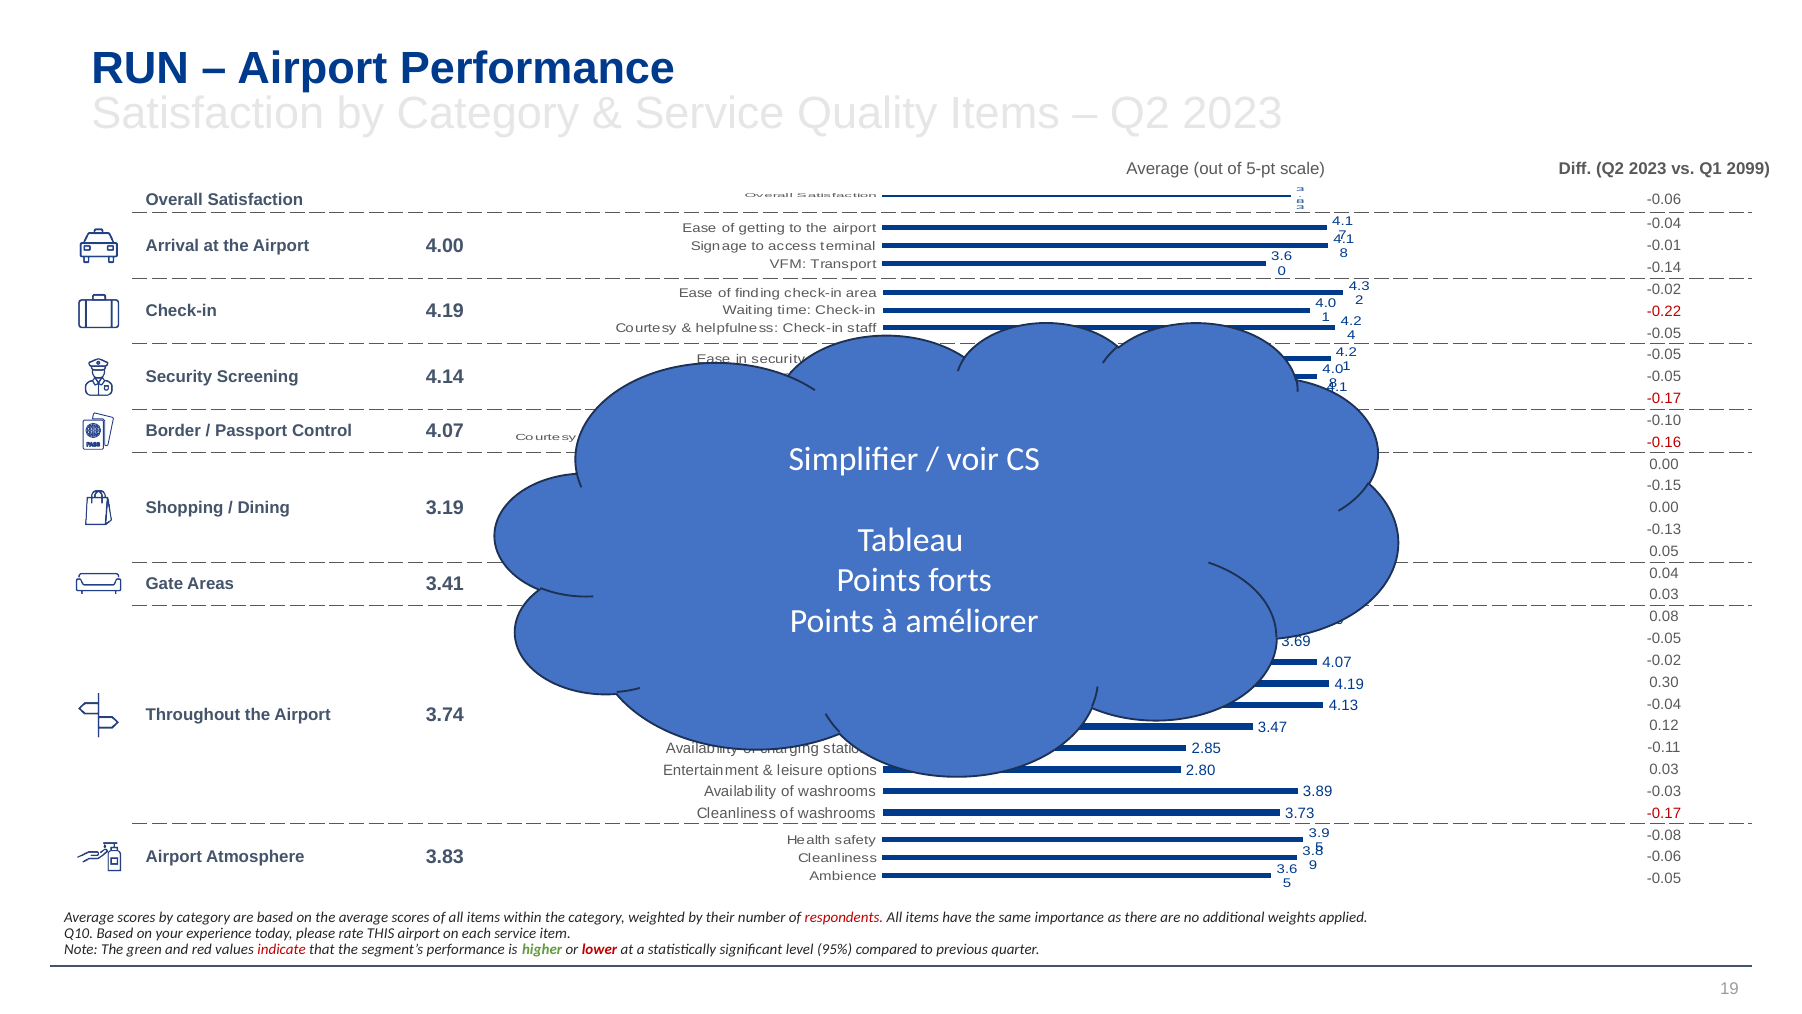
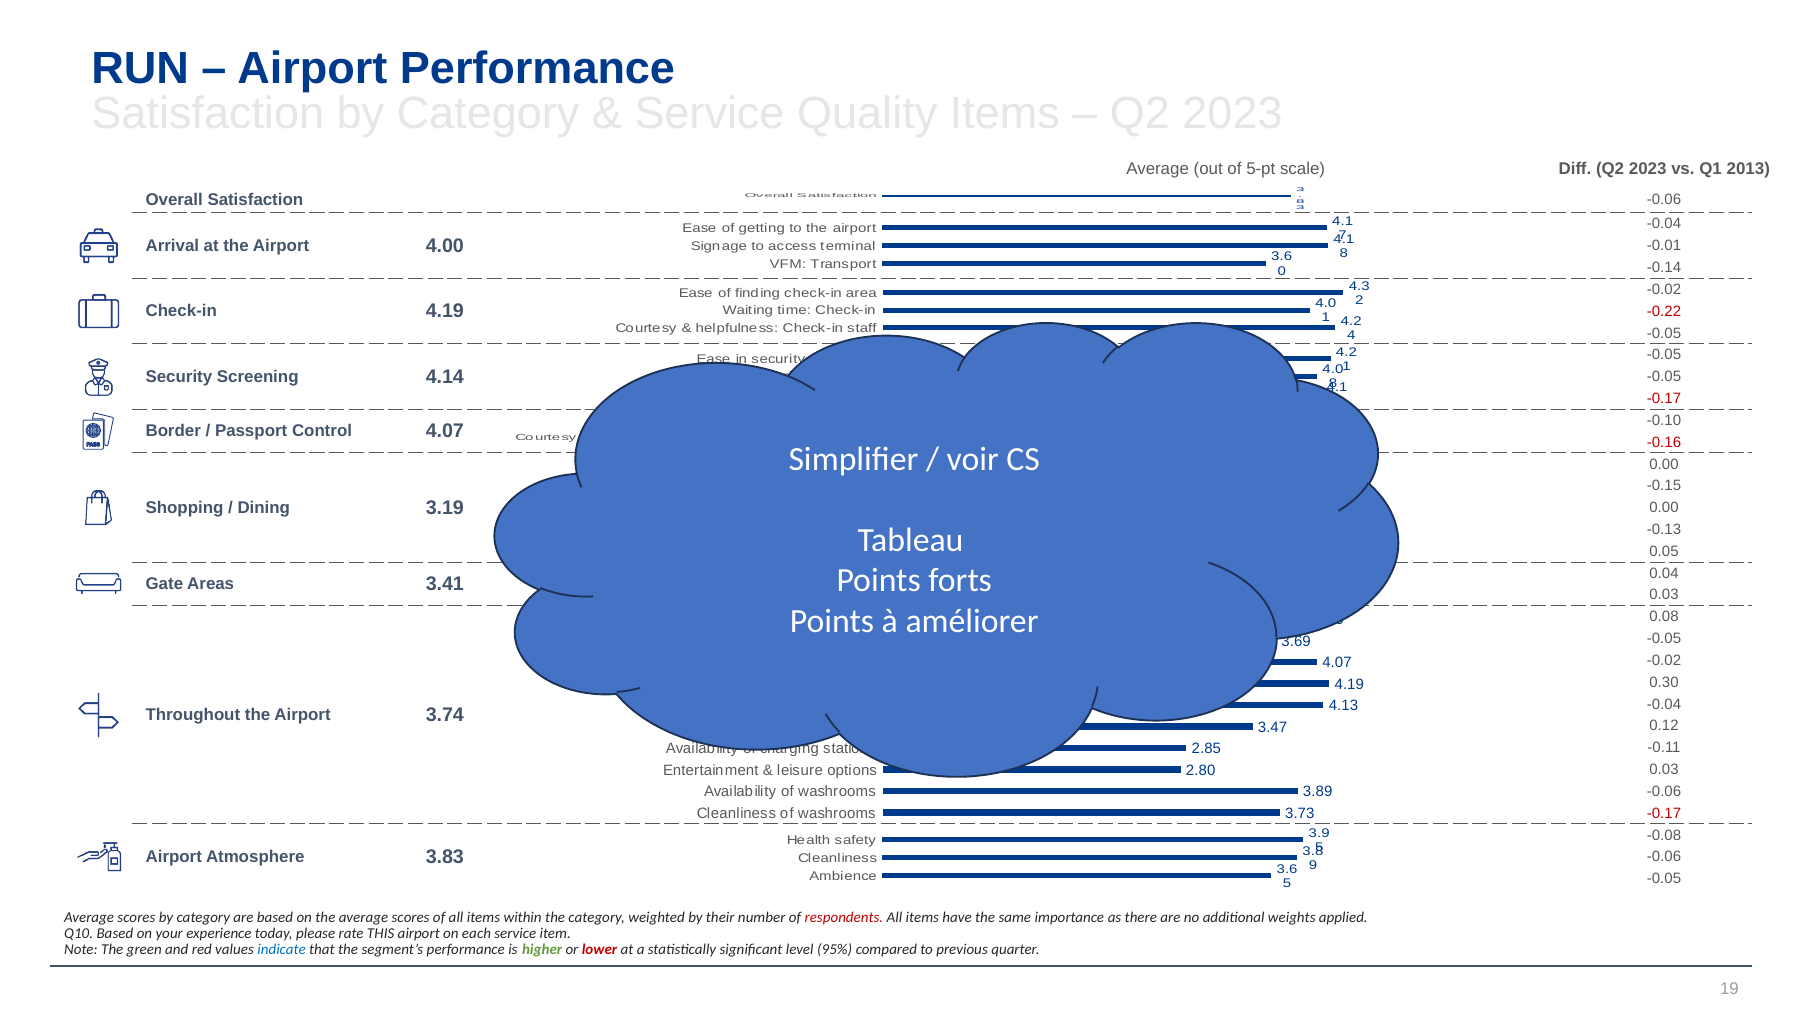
2099: 2099 -> 2013 (1748, 169)
-0.03: -0.03 -> -0.06 (1664, 791)
indicate colour: red -> blue (282, 950)
